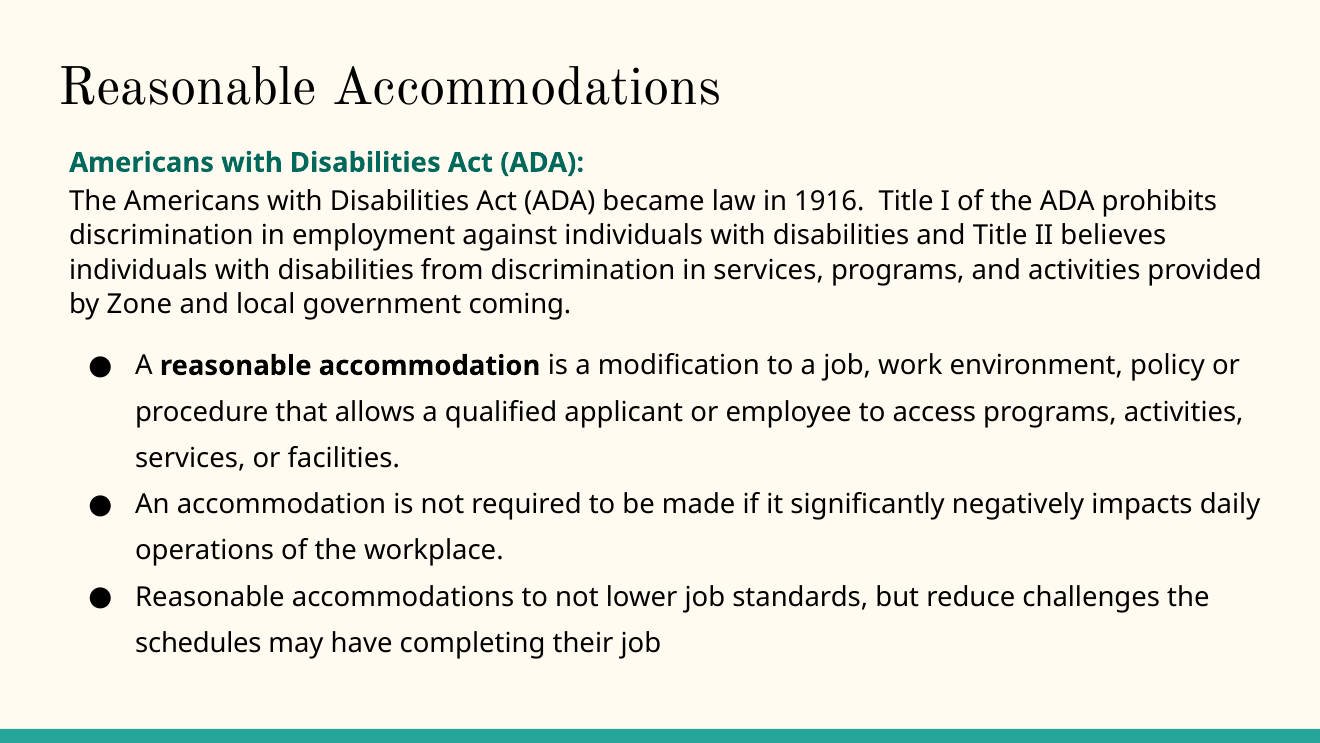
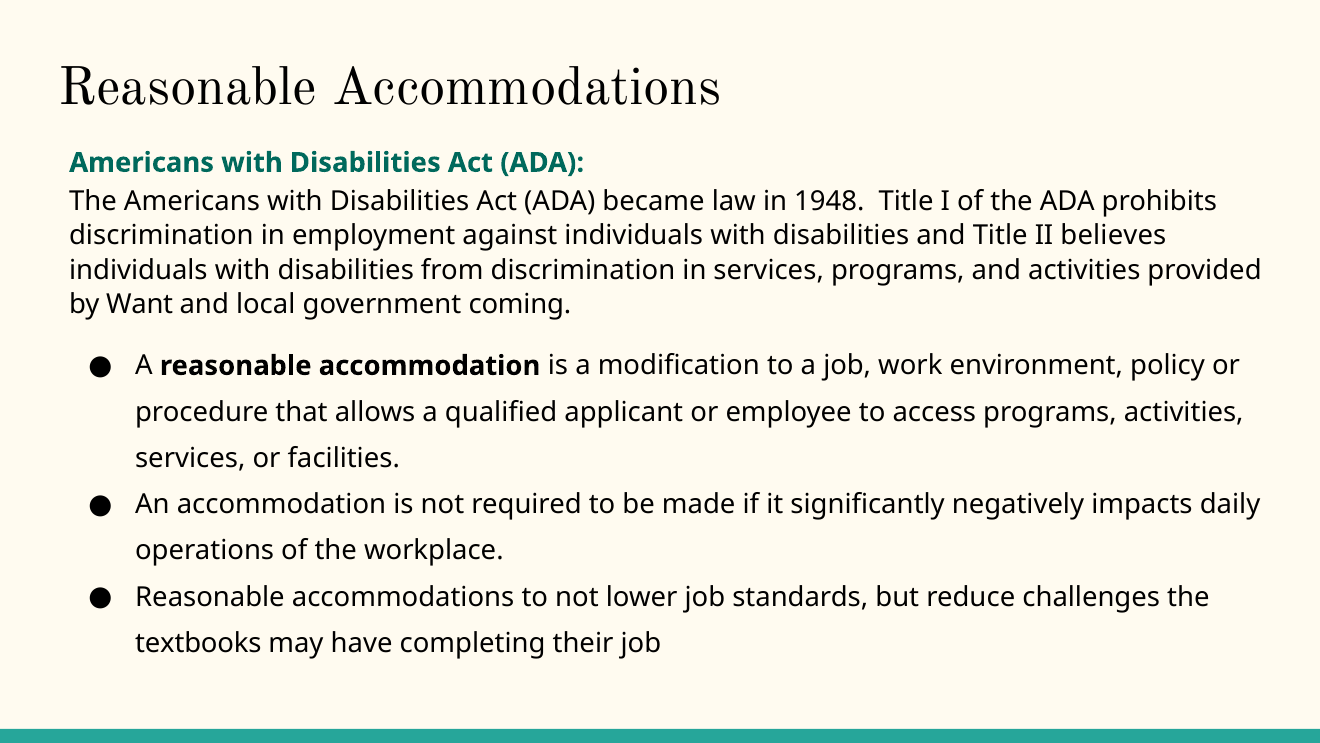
1916: 1916 -> 1948 (829, 201)
Zone: Zone -> Want (140, 305)
schedules: schedules -> textbooks (198, 643)
